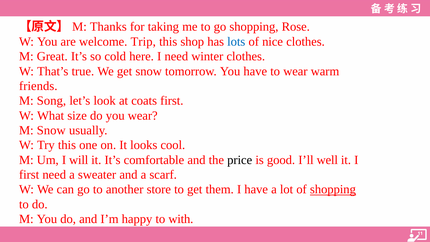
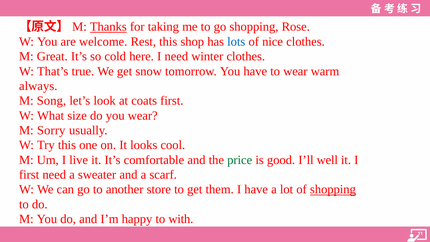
Thanks underline: none -> present (108, 27)
Trip: Trip -> Rest (143, 42)
friends: friends -> always (38, 86)
M Snow: Snow -> Sorry (51, 130)
will: will -> live (79, 160)
price colour: black -> green (240, 160)
